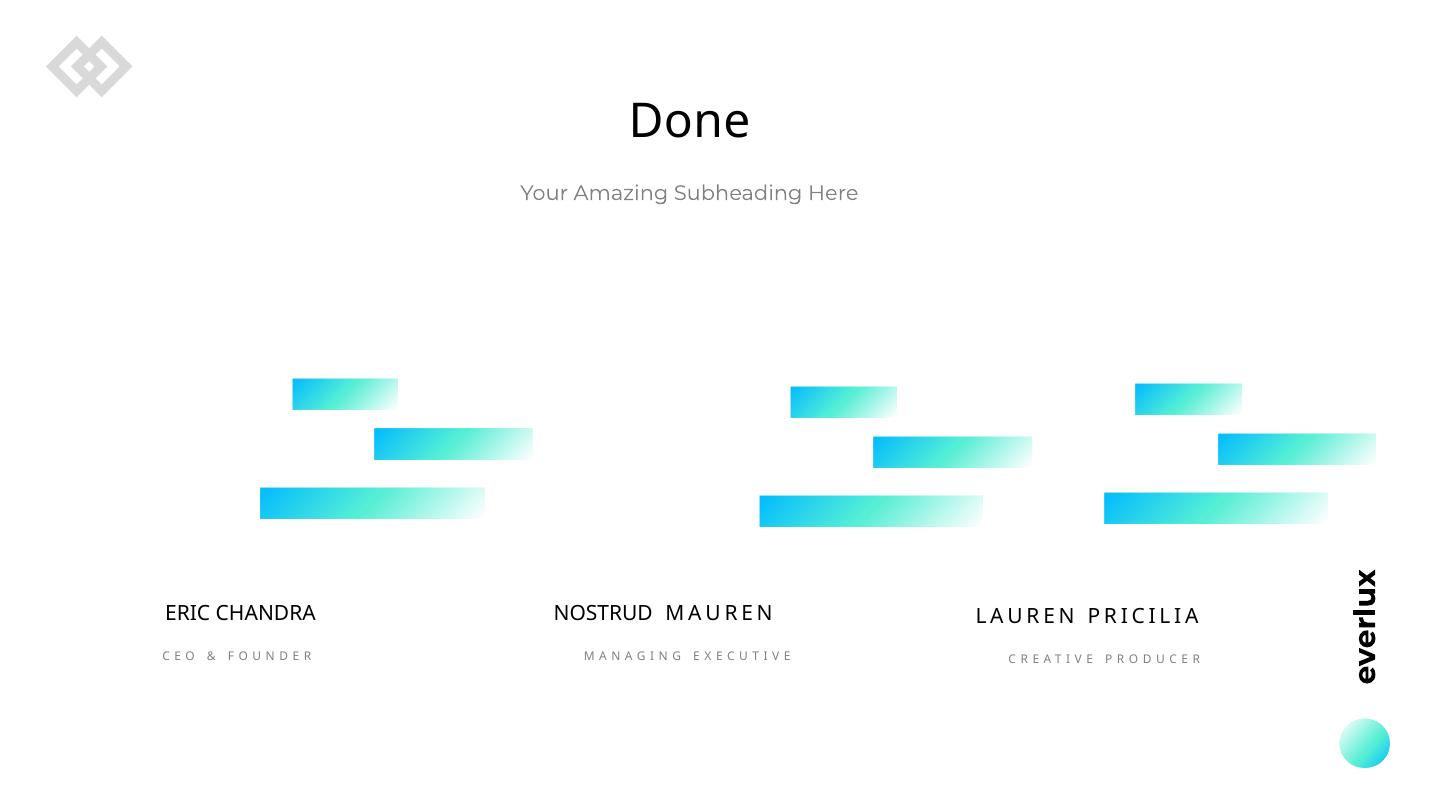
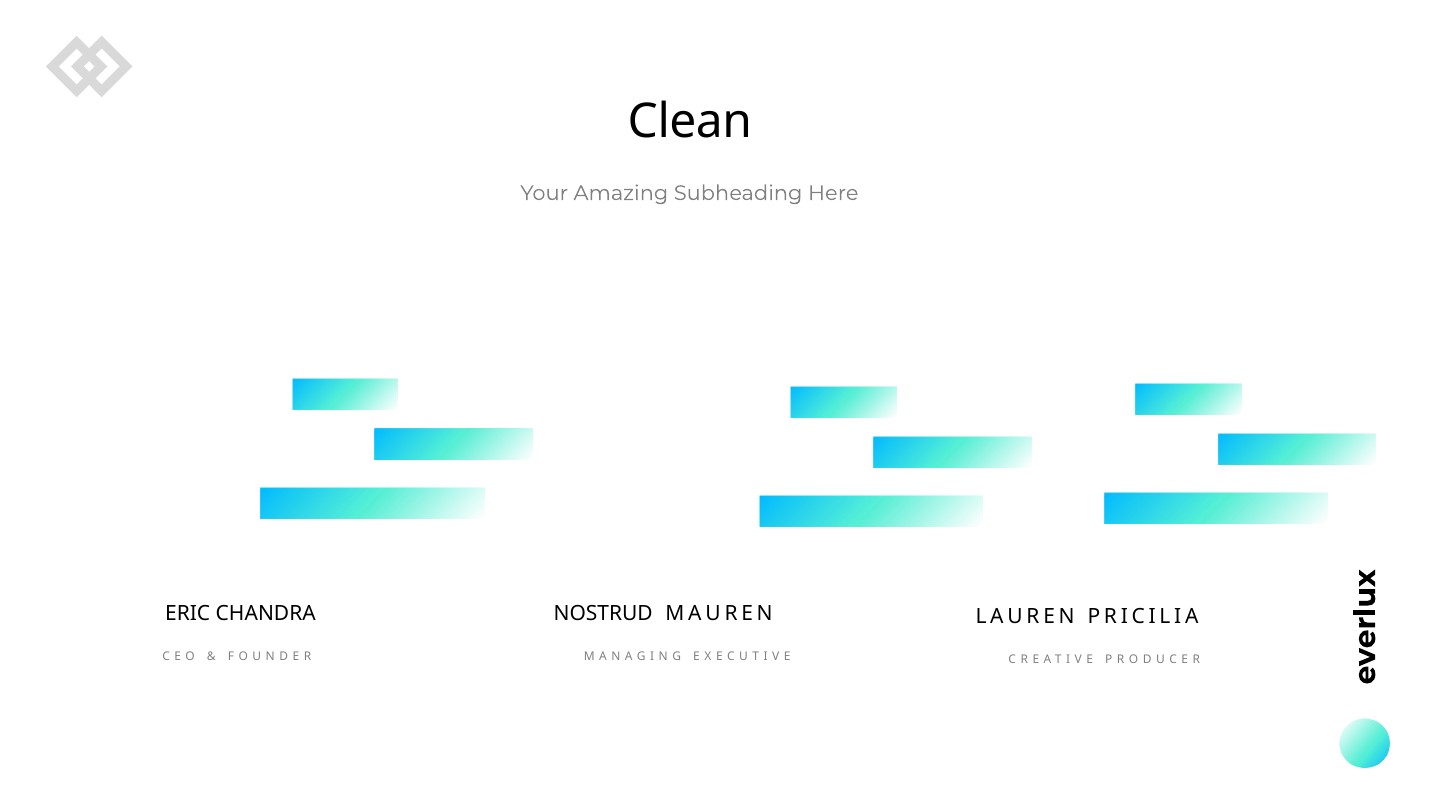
Done: Done -> Clean (690, 122)
